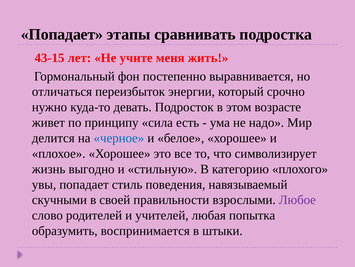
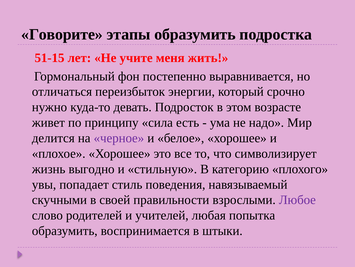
Попадает: Попадает -> Говорите (62, 34)
этапы сравнивать: сравнивать -> образумить (195, 34)
43-15: 43-15 -> 51-15 (50, 58)
черное colour: blue -> purple (119, 138)
